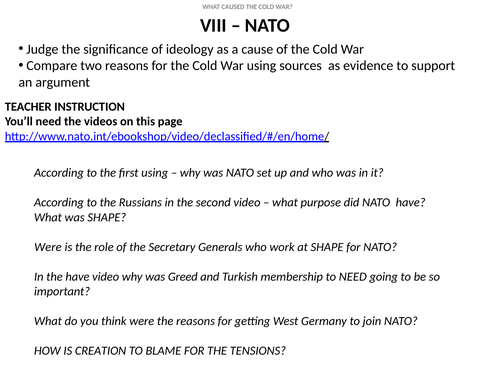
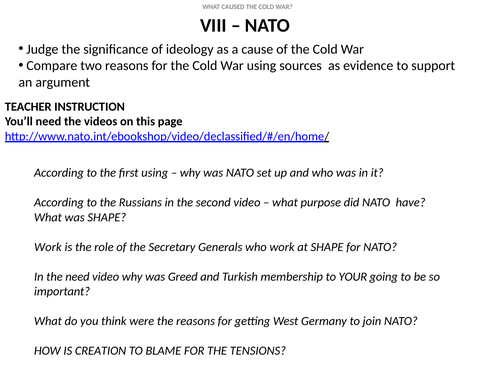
Were: Were -> Work (48, 247)
the have: have -> need (77, 277)
to NEED: NEED -> YOUR (353, 277)
